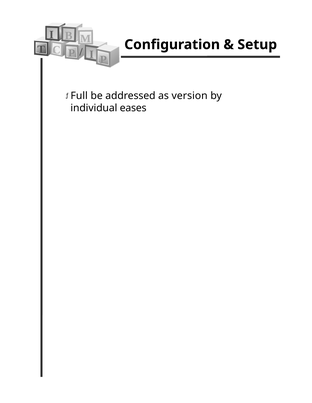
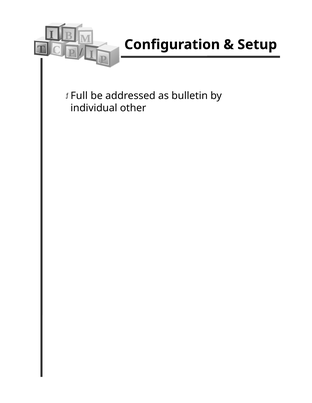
version: version -> bulletin (190, 96)
eases: eases -> other (133, 108)
